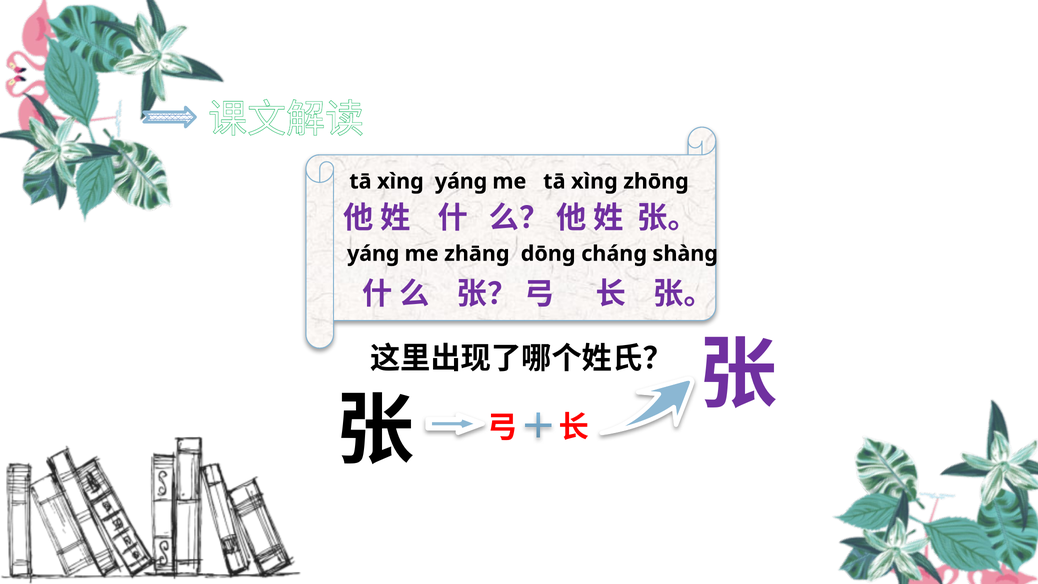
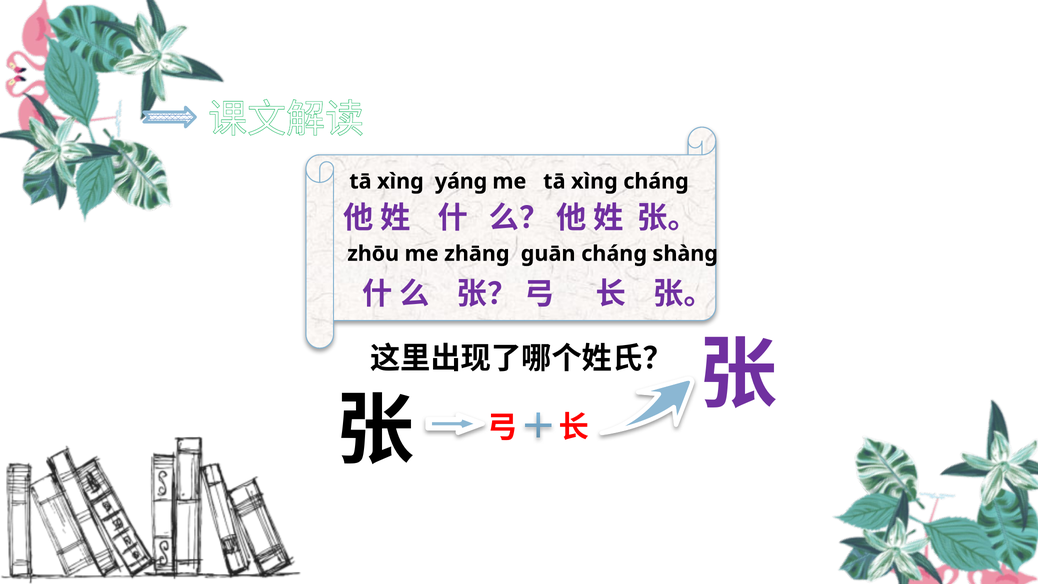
xìng zhōng: zhōng -> cháng (656, 181)
yáng: yáng -> zhōu (373, 254)
dōng: dōng -> guān (548, 254)
